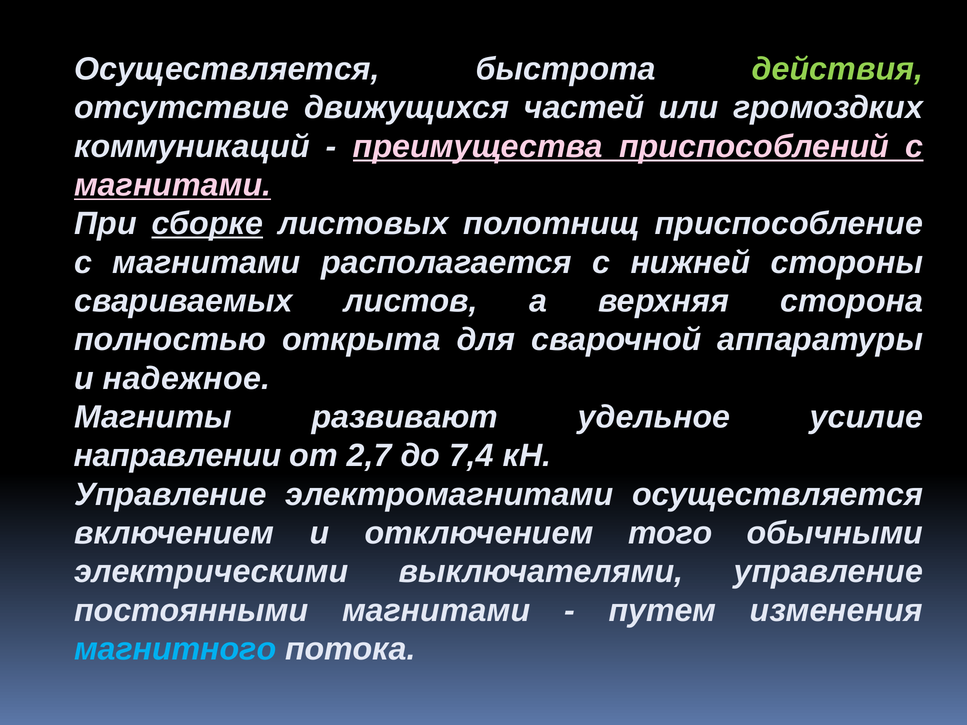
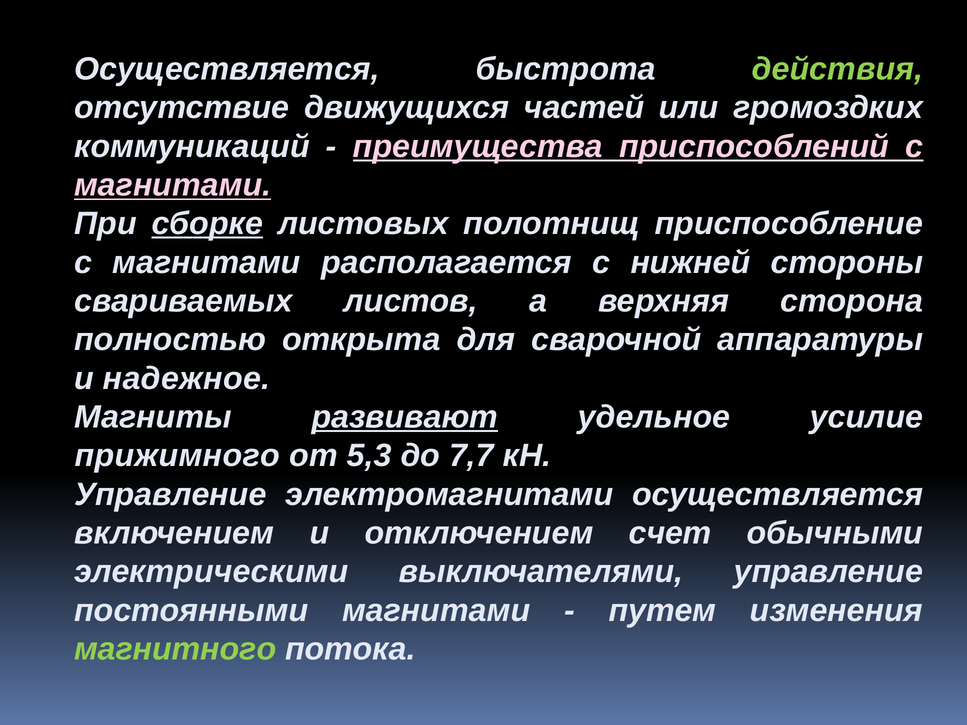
развивают underline: none -> present (405, 417)
направлении: направлении -> прижимного (177, 456)
2,7: 2,7 -> 5,3 (369, 456)
7,4: 7,4 -> 7,7 (471, 456)
того: того -> счет (670, 533)
магнитного colour: light blue -> light green (175, 649)
